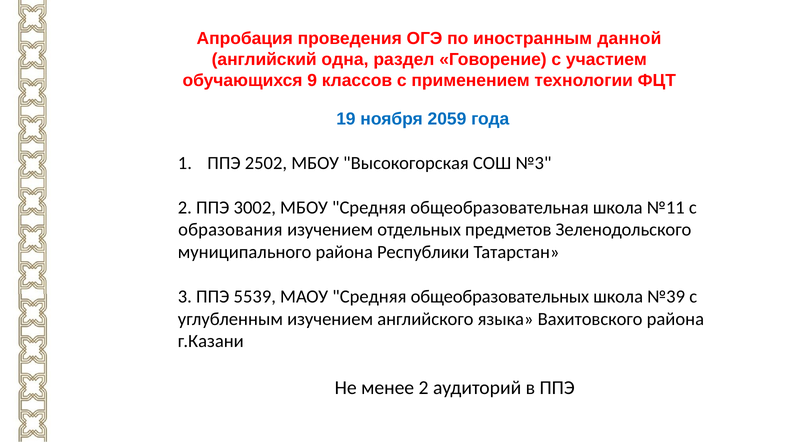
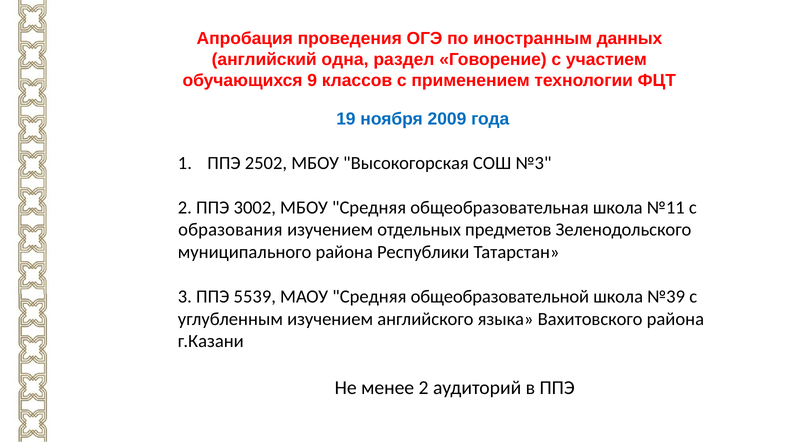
данной: данной -> данных (629, 39)
2059: 2059 -> 2009 (447, 119)
общеобразовательных: общеобразовательных -> общеобразовательной (500, 297)
